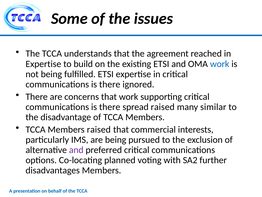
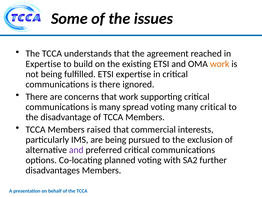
work colour: blue -> orange (220, 64)
there: there -> many (110, 107)
spread raised: raised -> voting (163, 107)
many similar: similar -> critical (213, 107)
